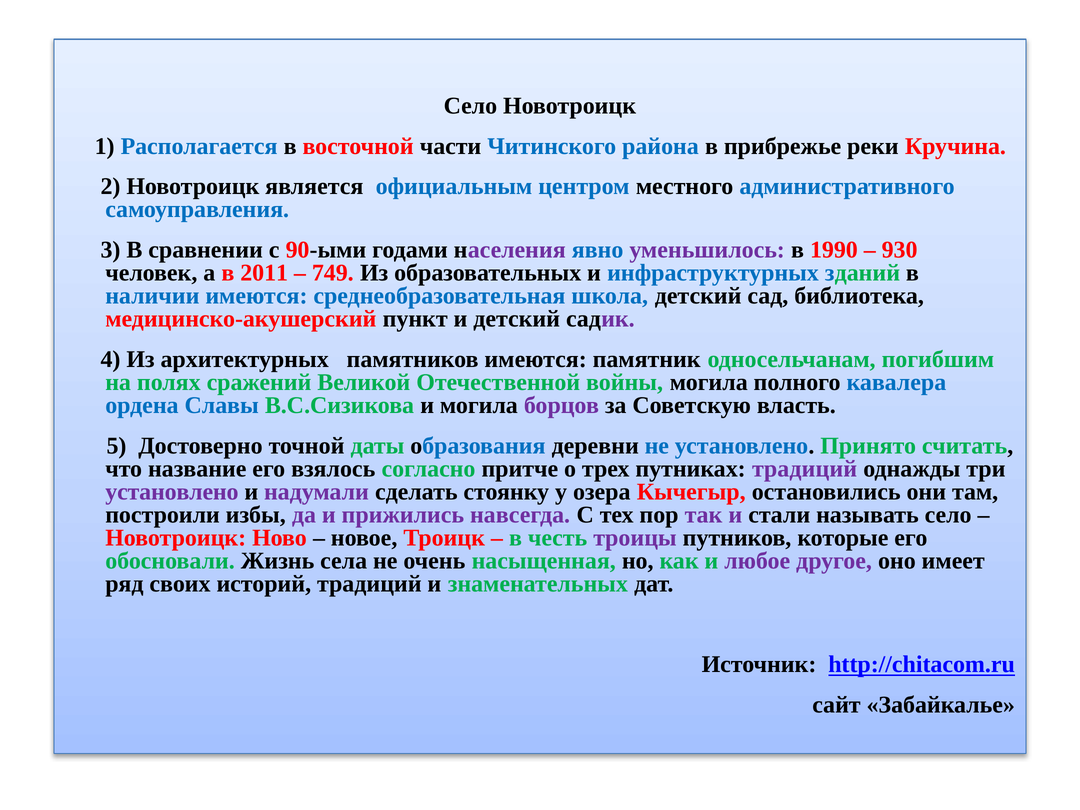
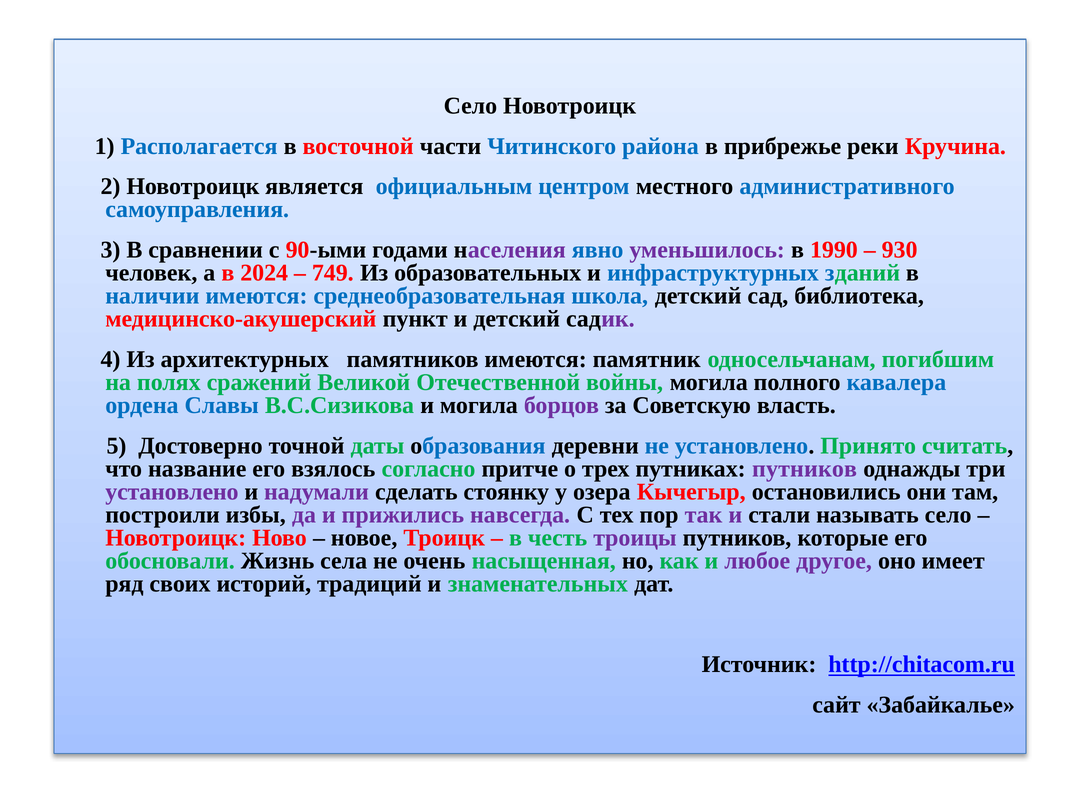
2011: 2011 -> 2024 (264, 273)
путниках традиций: традиций -> путников (805, 469)
